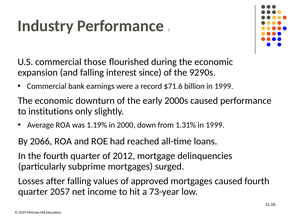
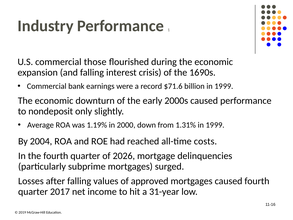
since: since -> crisis (150, 72)
92: 92 -> 16 (194, 72)
institutions: institutions -> nondeposit (51, 111)
2066: 2066 -> 2004 (41, 141)
loans: loans -> costs (205, 141)
2012: 2012 -> 2026 (124, 156)
2057: 2057 -> 2017 (60, 191)
73-year: 73-year -> 31-year (164, 191)
